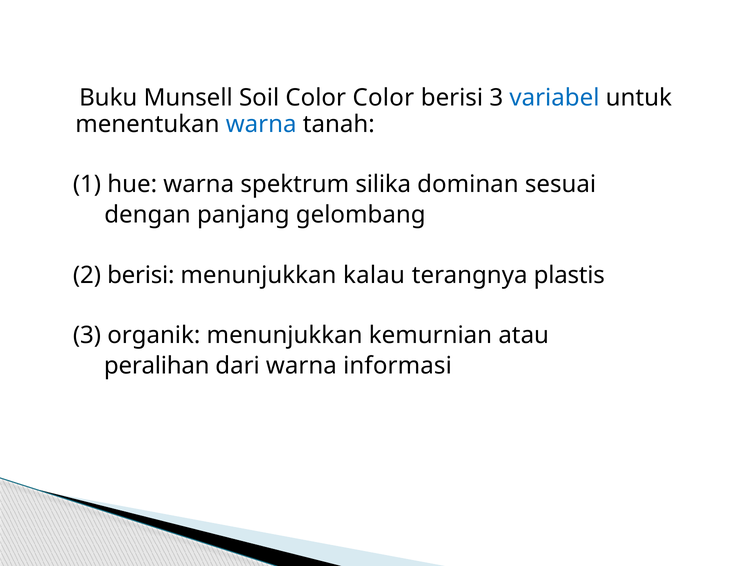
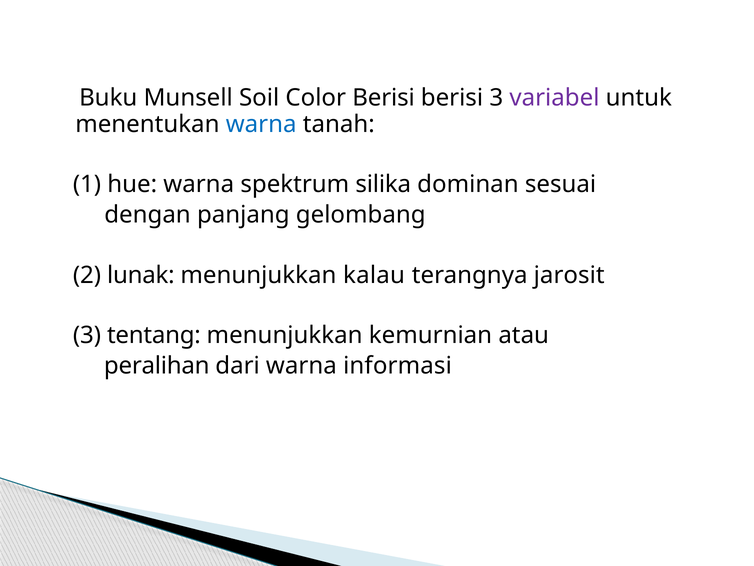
Color Color: Color -> Berisi (384, 98)
variabel colour: blue -> purple (554, 98)
2 berisi: berisi -> lunak (141, 275)
plastis: plastis -> jarosit (569, 275)
organik: organik -> tentang (154, 335)
